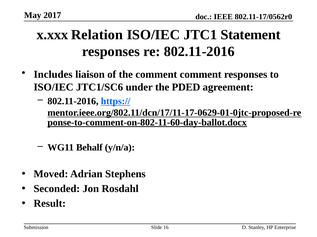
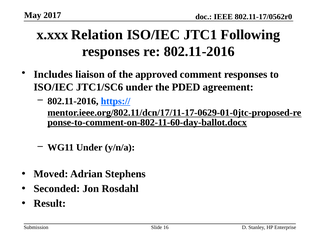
Statement: Statement -> Following (250, 35)
the comment: comment -> approved (156, 75)
WG11 Behalf: Behalf -> Under (89, 148)
